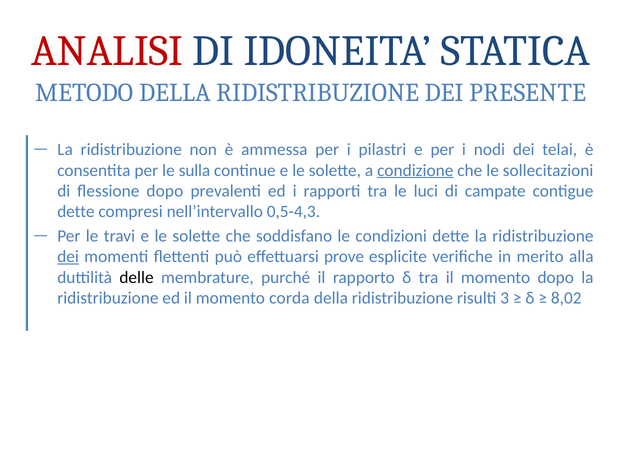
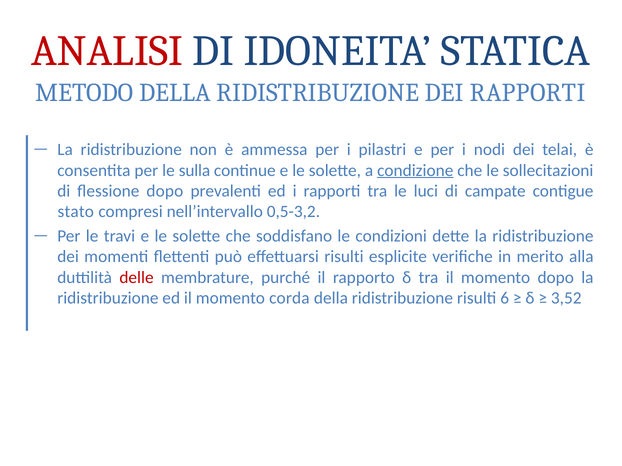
DEI PRESENTE: PRESENTE -> RAPPORTI (528, 93)
dette: dette -> stato (76, 212)
0,5-4,3: 0,5-4,3 -> 0,5-3,2 (293, 212)
dei underline: present -> none (68, 257)
effettuarsi prove: prove -> risulti (344, 257)
delle colour: black -> red (137, 278)
3: 3 -> 6 (505, 298)
8,02: 8,02 -> 3,52 (566, 298)
